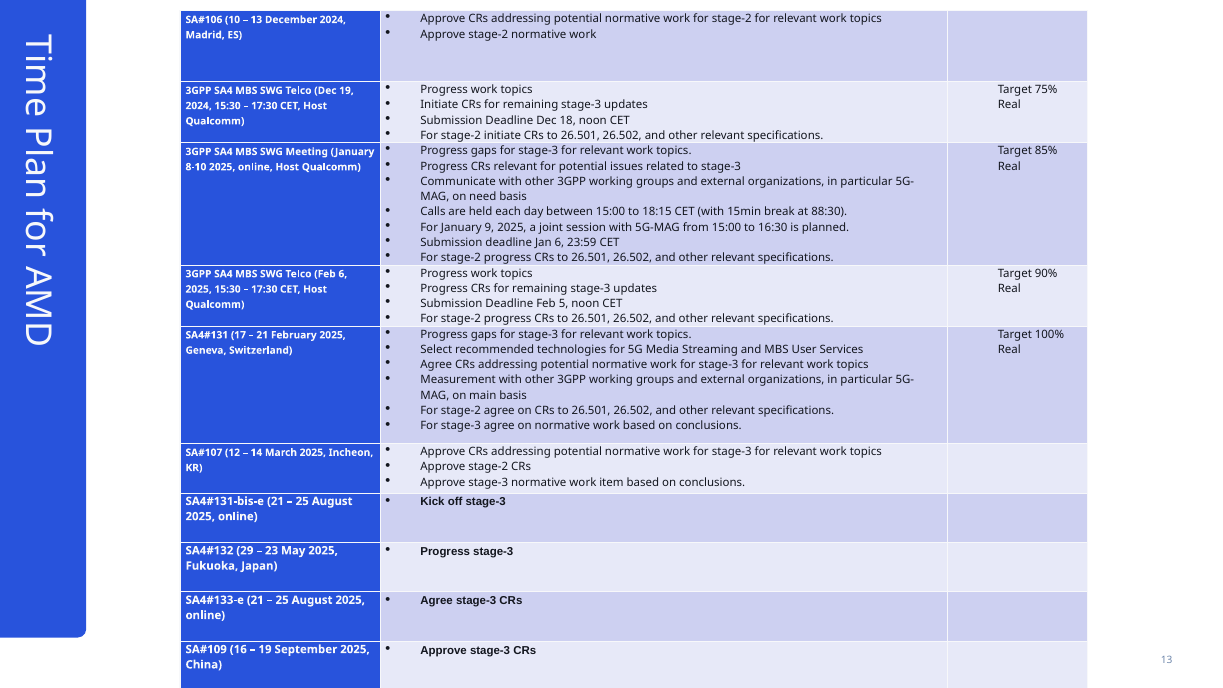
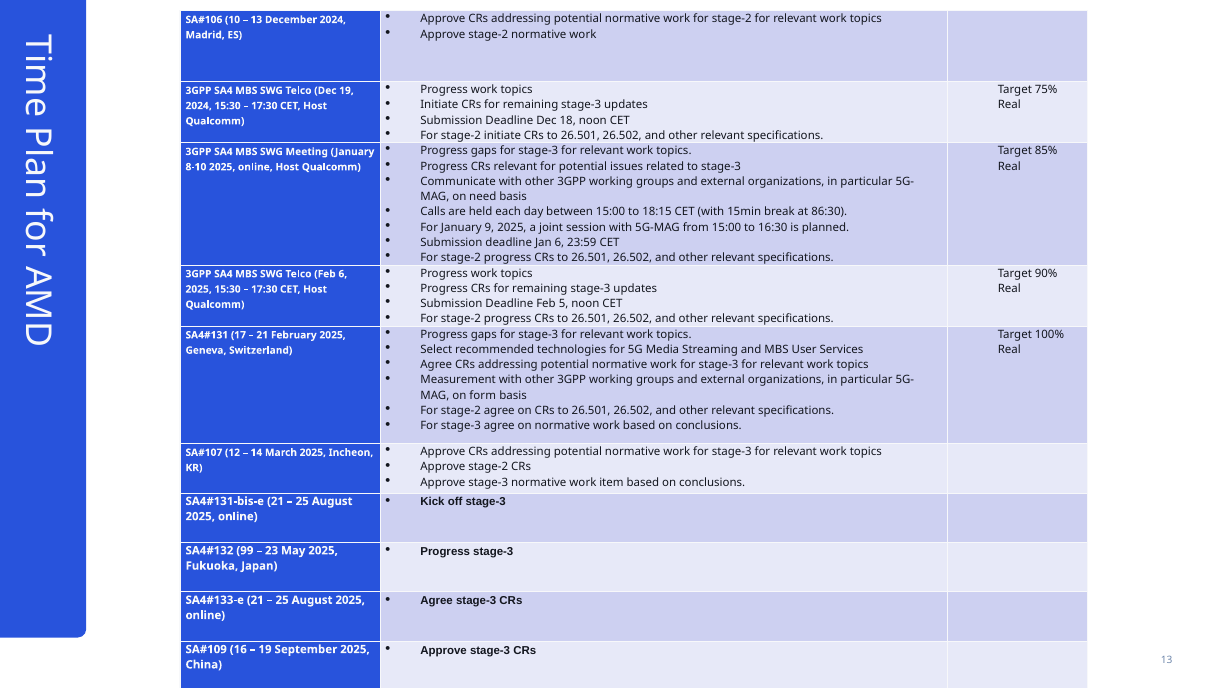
88:30: 88:30 -> 86:30 (829, 212)
main: main -> form (483, 395)
29: 29 -> 99 (245, 551)
